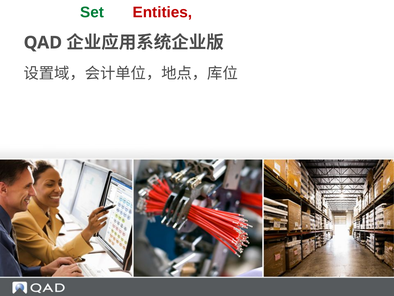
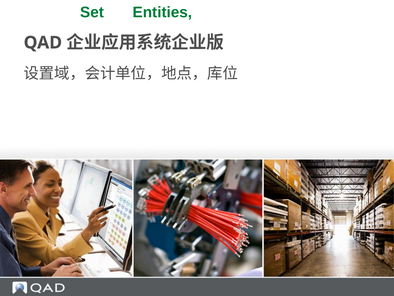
Entities colour: red -> green (162, 12)
